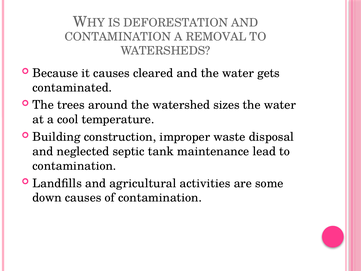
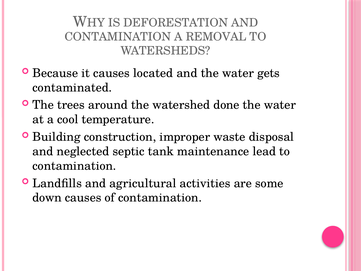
cleared: cleared -> located (153, 73)
sizes: sizes -> done (226, 105)
